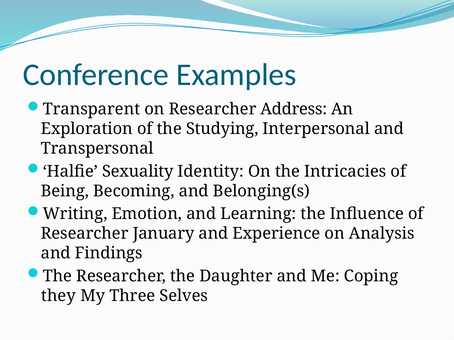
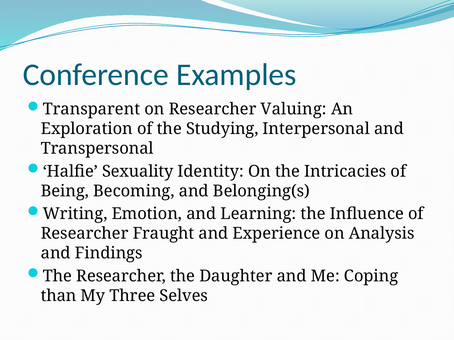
Address: Address -> Valuing (294, 109)
January: January -> Fraught (163, 234)
they: they -> than (59, 296)
